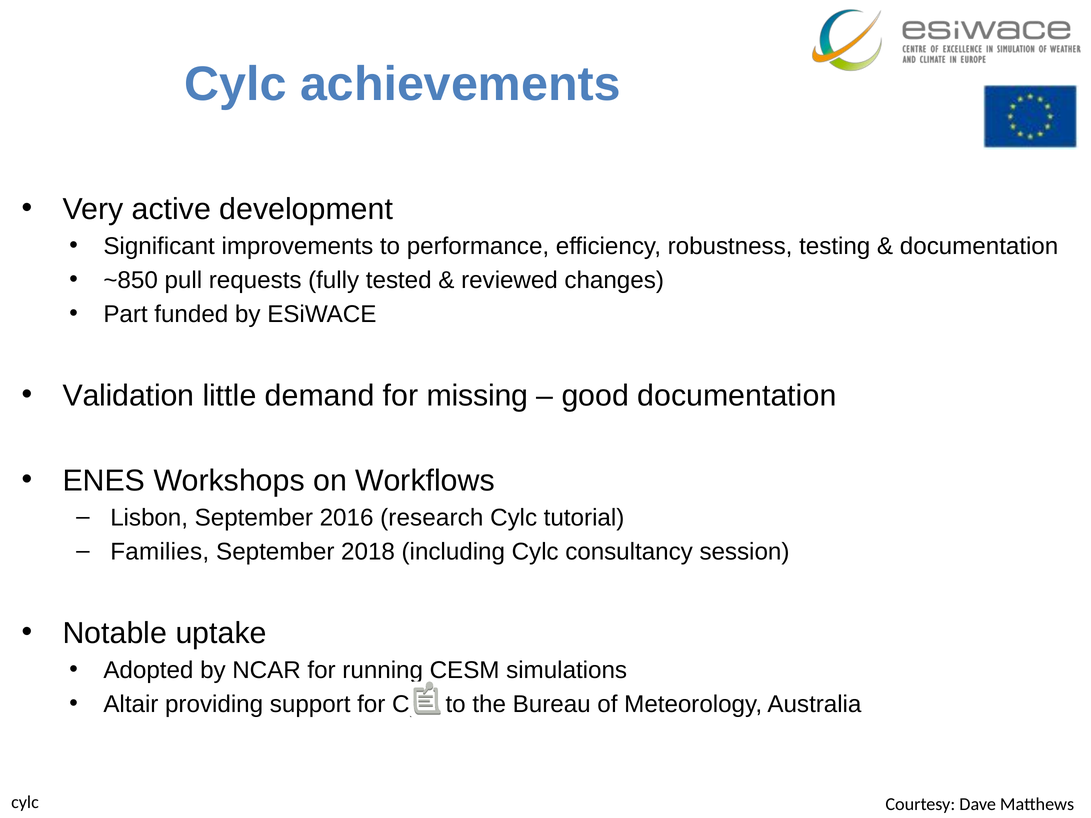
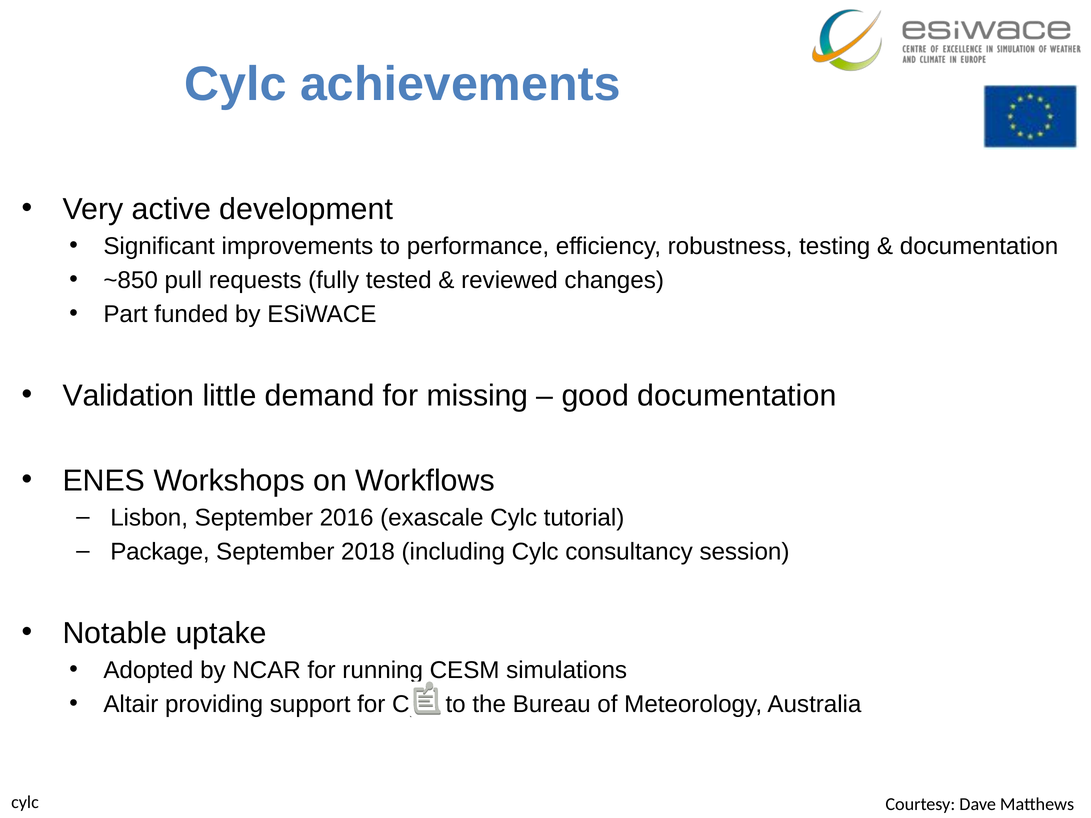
research: research -> exascale (432, 518)
Families: Families -> Package (160, 552)
